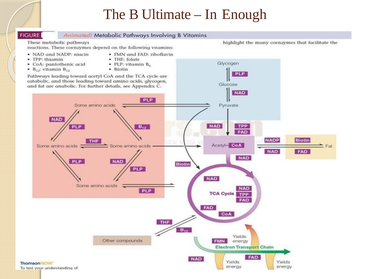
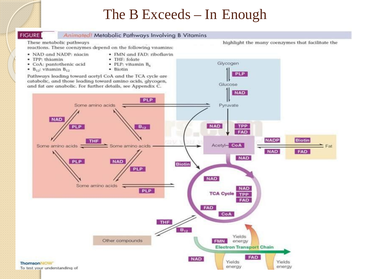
Ultimate: Ultimate -> Exceeds (166, 14)
